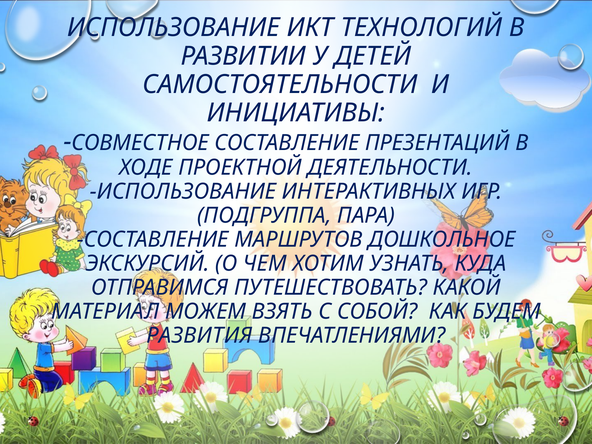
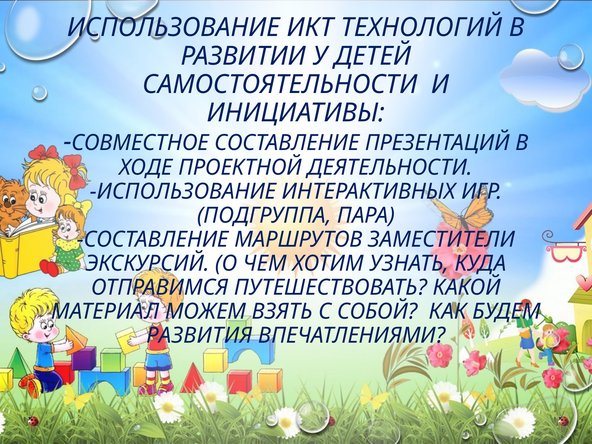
ДОШКОЛЬНОЕ: ДОШКОЛЬНОЕ -> ЗАМЕСТИТЕЛИ (442, 240)
